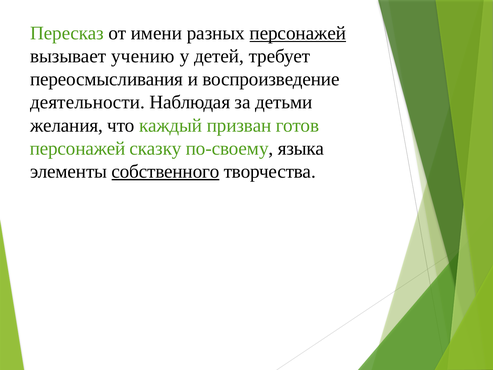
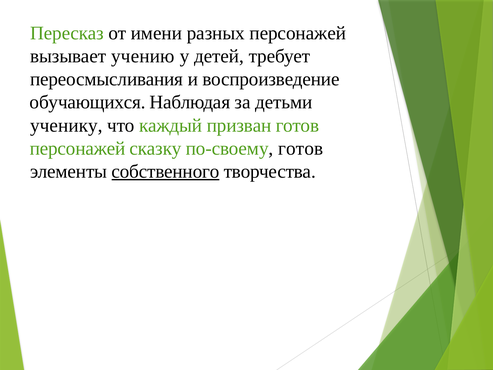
персонажей underline: present -> none (298, 33)
деятельности: деятельности -> обучающихся (88, 102)
желания: желания -> ученику (66, 125)
по-своему языка: языка -> готов (301, 148)
